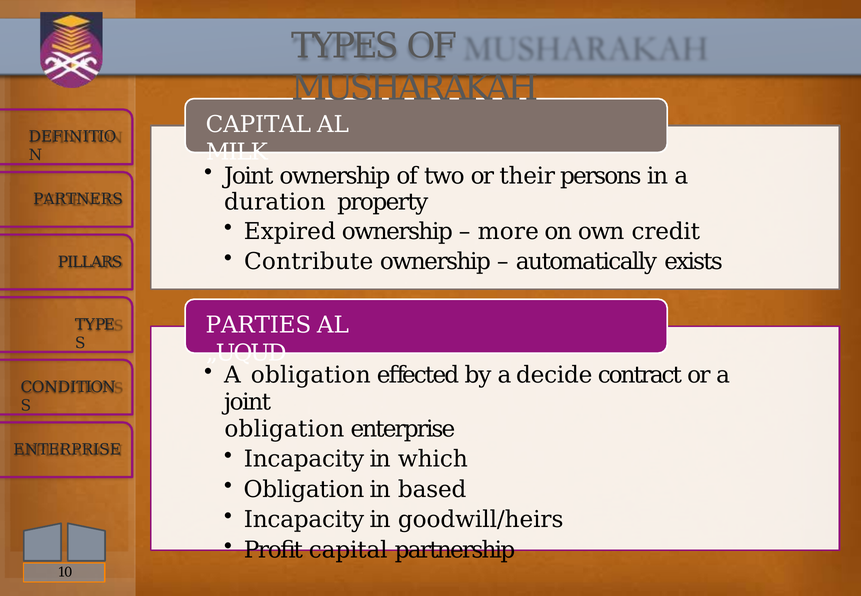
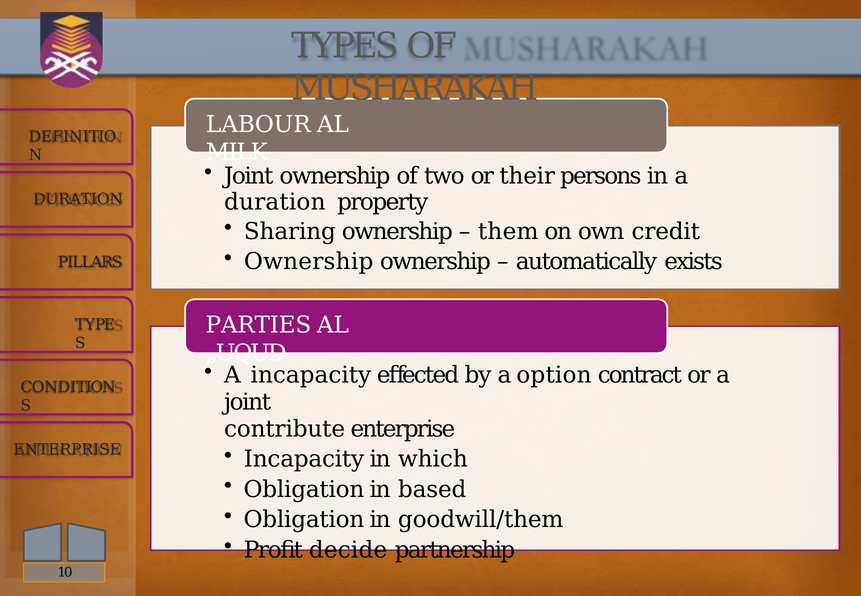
CAPITAL: CAPITAL -> LABOUR (258, 124)
PARTNERS: PARTNERS -> DURATION (78, 199)
Expired: Expired -> Sharing (290, 232)
more: more -> them (508, 232)
Contribute: Contribute -> Ownership (309, 262)
A obligation: obligation -> incapacity (311, 375)
decide: decide -> option (554, 375)
obligation: obligation -> contribute (285, 429)
Incapacity: Incapacity -> Obligation (304, 520)
goodwill/heirs: goodwill/heirs -> goodwill/them (481, 520)
Profit capital: capital -> decide (348, 550)
